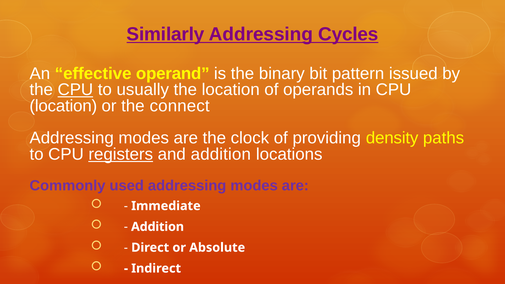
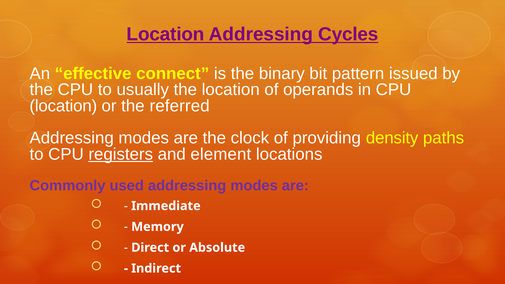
Similarly: Similarly -> Location (166, 34)
operand: operand -> connect (173, 73)
CPU underline: present -> none (75, 90)
connect: connect -> referred (180, 106)
and addition: addition -> element (221, 154)
Addition: Addition -> Memory (157, 227)
